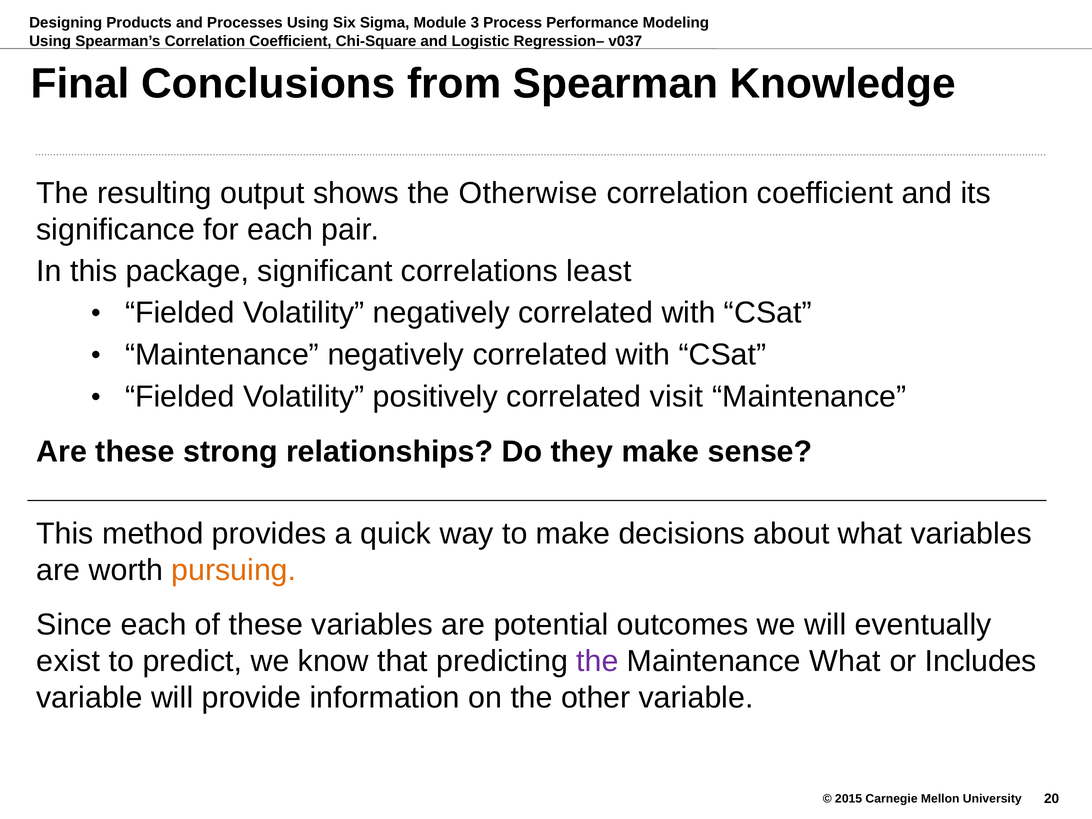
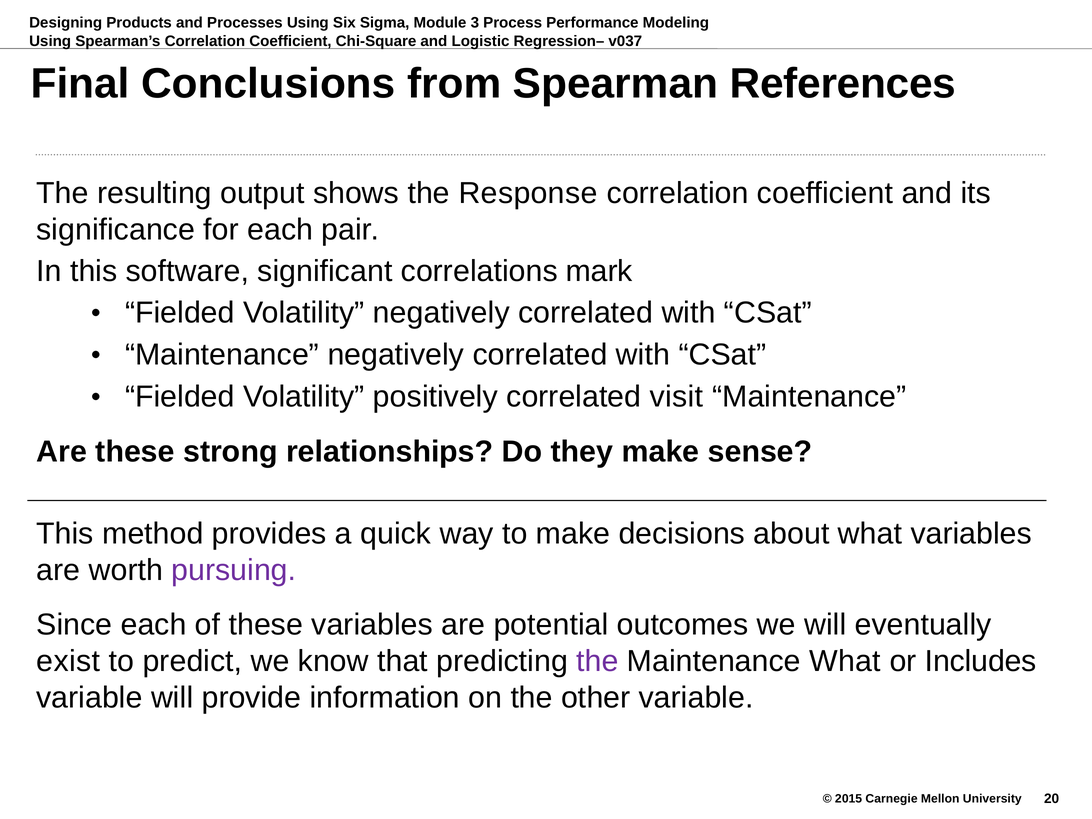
Knowledge: Knowledge -> References (843, 84)
Otherwise: Otherwise -> Response (528, 193)
package: package -> software (187, 271)
least: least -> mark (599, 271)
pursuing colour: orange -> purple (234, 570)
